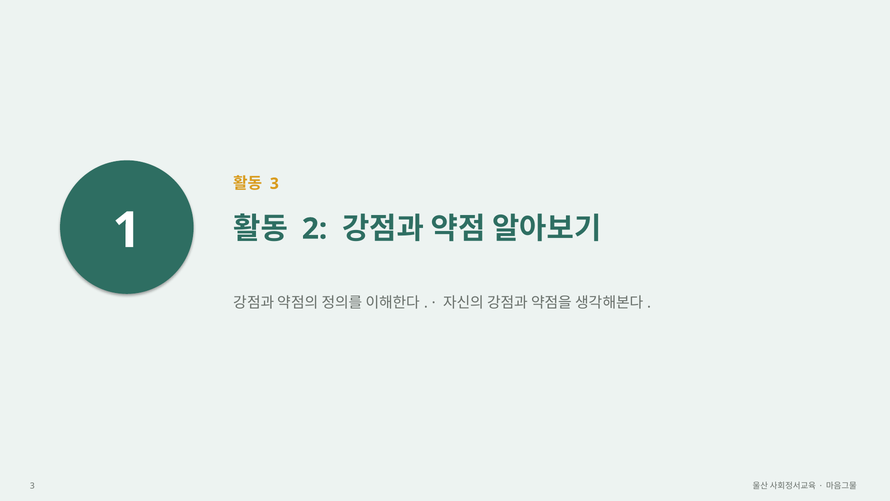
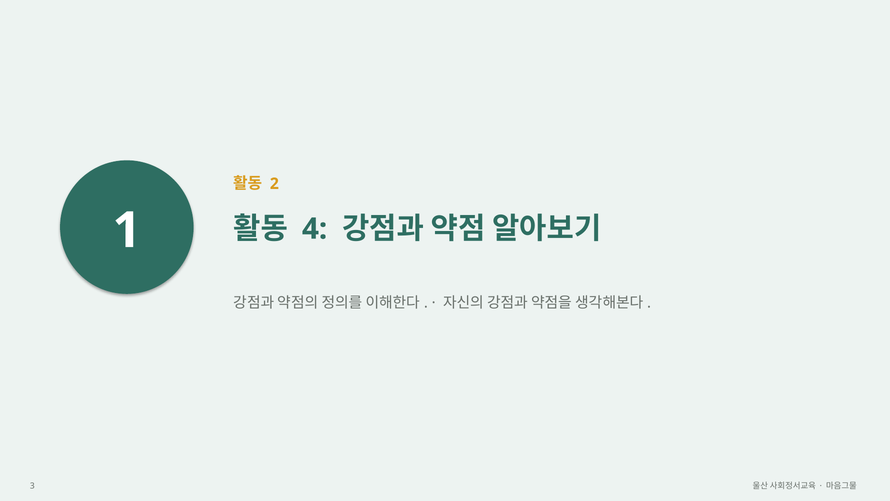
3: 3 -> 2 (274, 184)
2: 2 -> 4 (315, 229)
